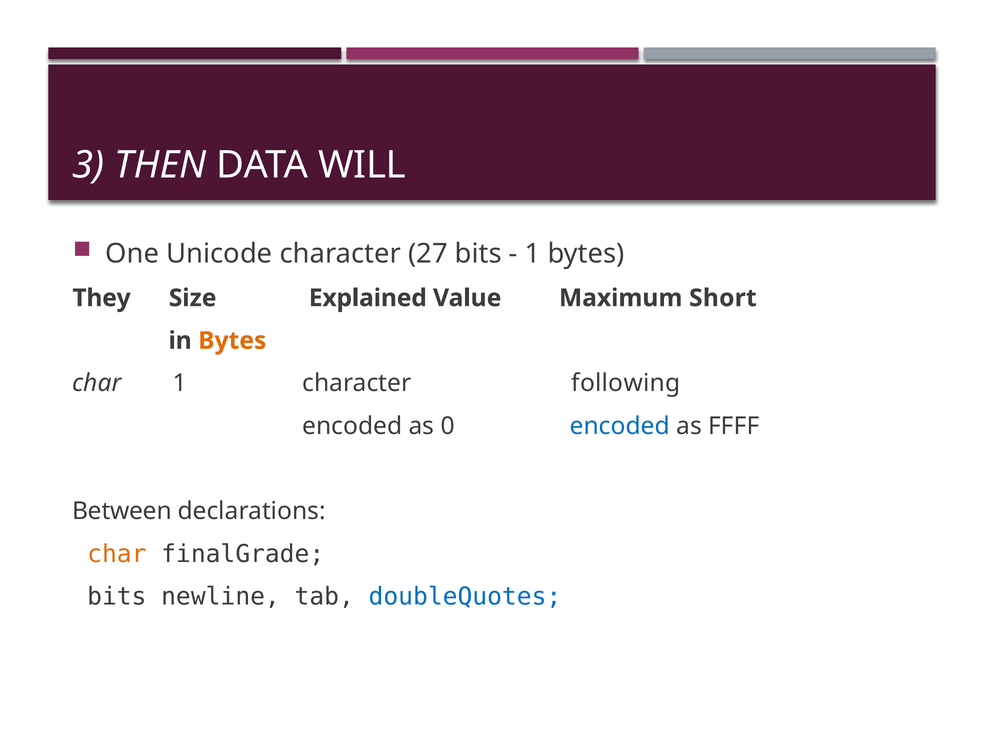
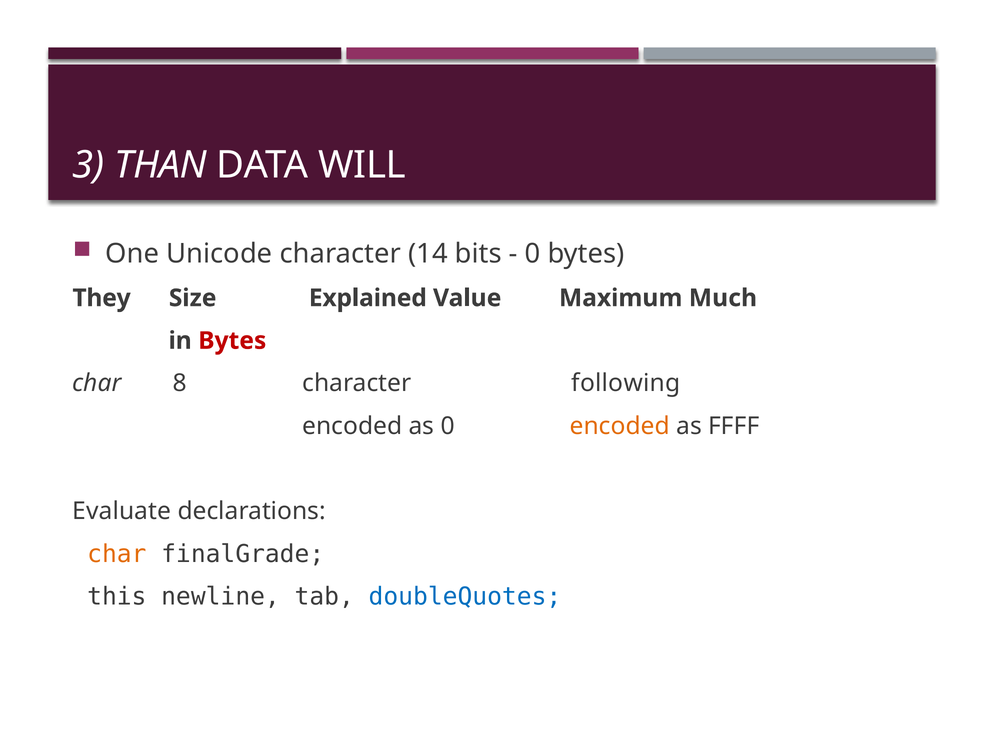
THEN: THEN -> THAN (161, 165)
27: 27 -> 14 (428, 254)
1: 1 -> 0 (533, 254)
Short: Short -> Much (723, 298)
Bytes colour: orange -> red (232, 341)
char 1: 1 -> 8 (180, 384)
encoded colour: blue -> orange (620, 426)
Between: Between -> Evaluate (122, 512)
bits: bits -> this (117, 597)
